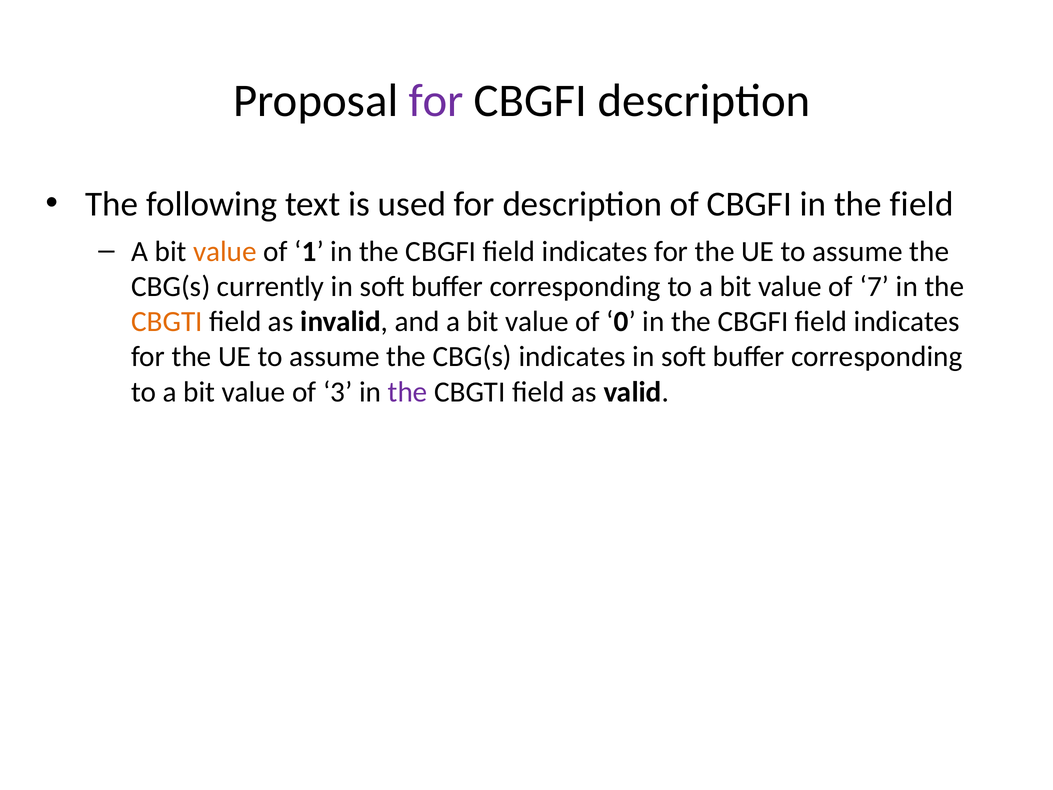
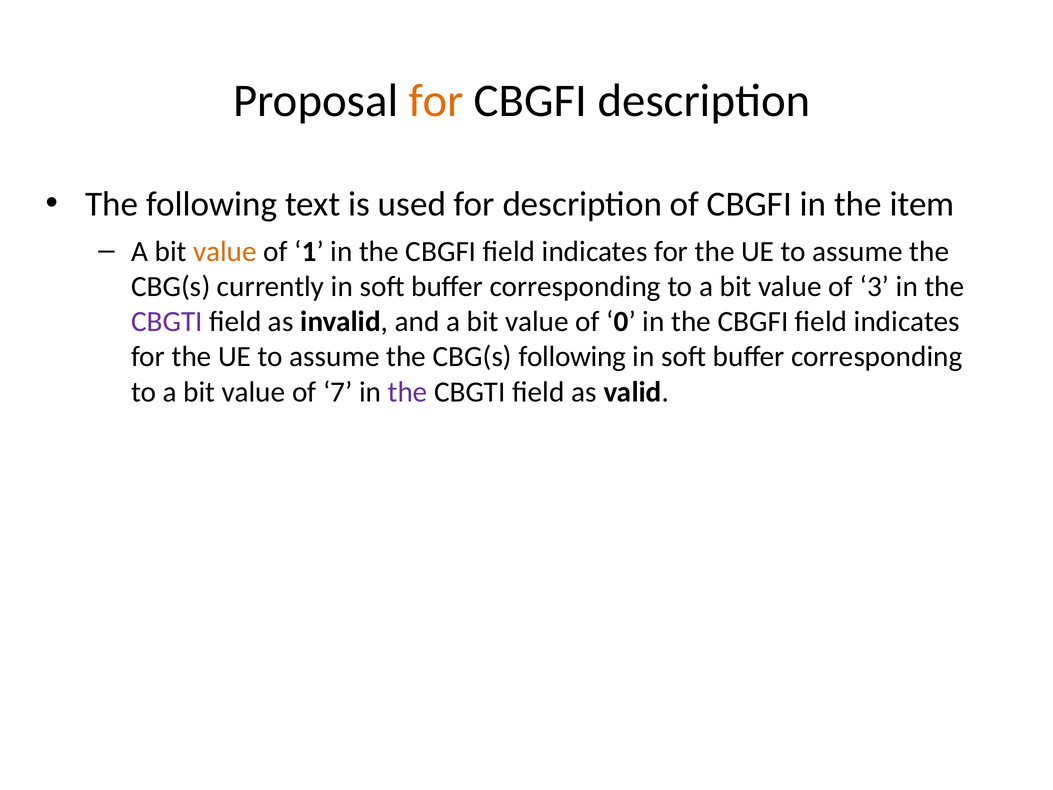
for colour: purple -> orange (436, 101)
the field: field -> item (922, 204)
7: 7 -> 3 (875, 286)
CBGTI colour: orange -> purple (167, 321)
CBG(s indicates: indicates -> following (572, 357)
3: 3 -> 7 (338, 392)
